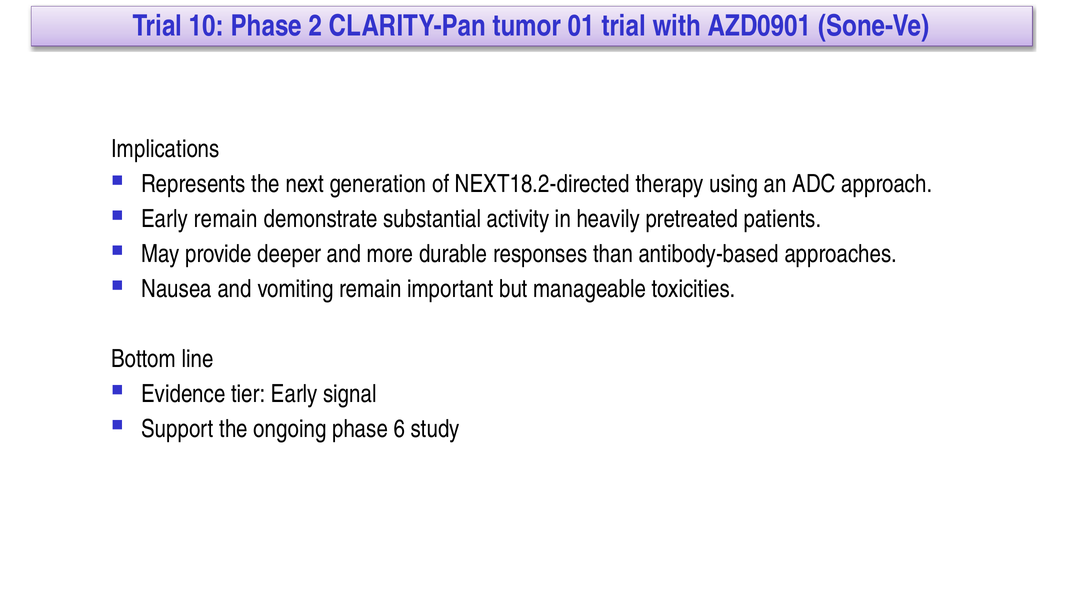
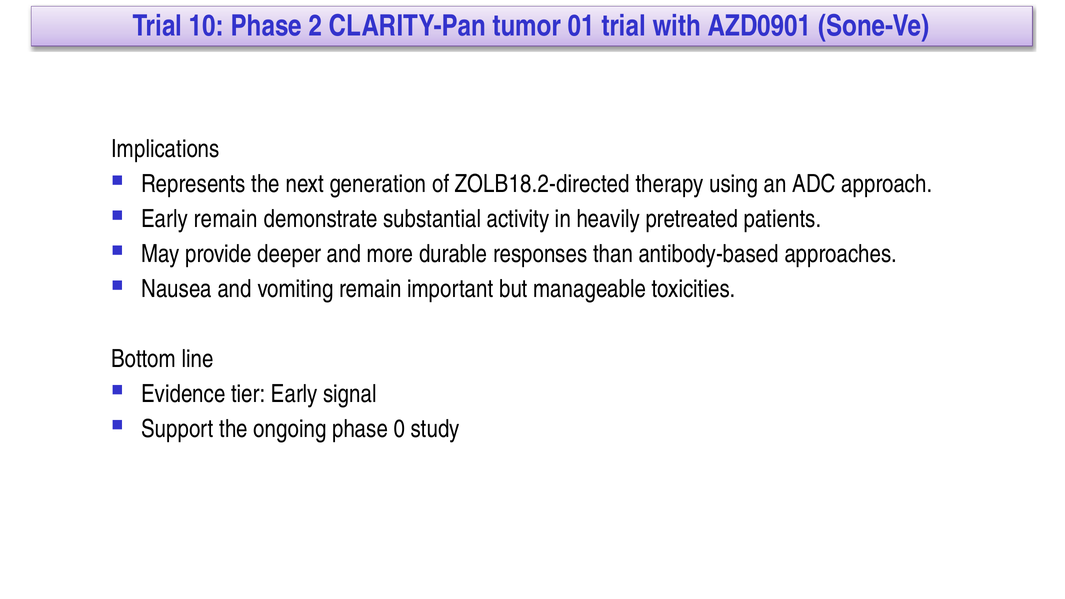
NEXT18.2-directed: NEXT18.2-directed -> ZOLB18.2-directed (542, 184)
6: 6 -> 0 (399, 429)
